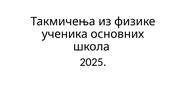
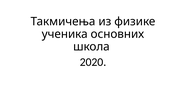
2025: 2025 -> 2020 (93, 62)
